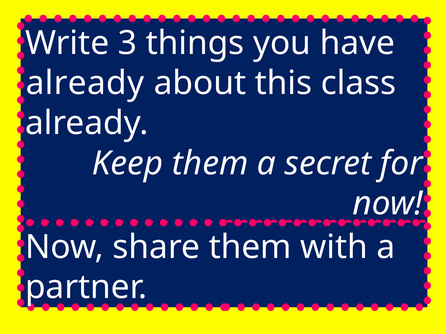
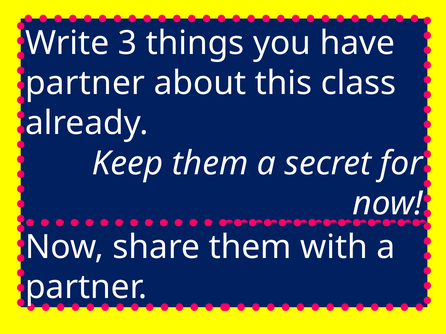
already: already -> partner (85, 83)
